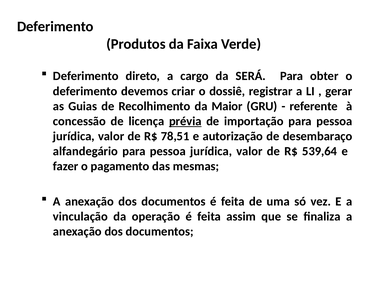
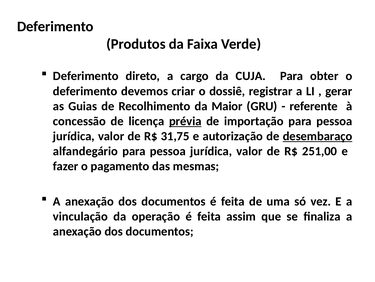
SERÁ: SERÁ -> CUJA (251, 76)
78,51: 78,51 -> 31,75 (175, 136)
desembaraço underline: none -> present (318, 136)
539,64: 539,64 -> 251,00 (320, 151)
